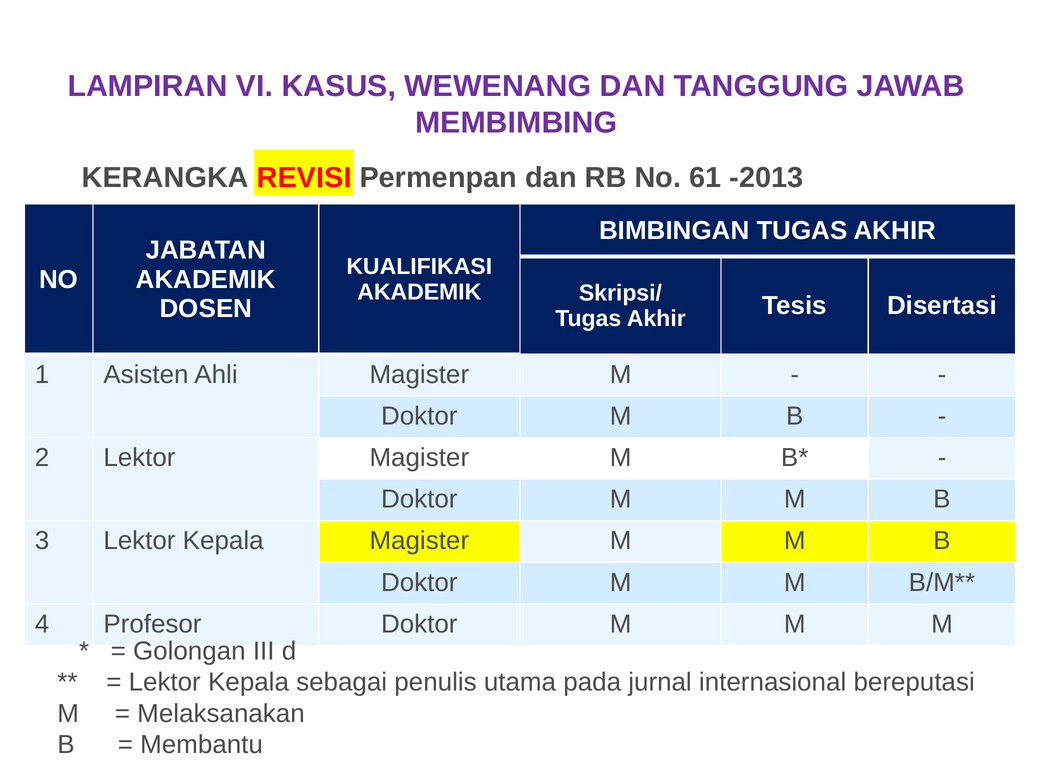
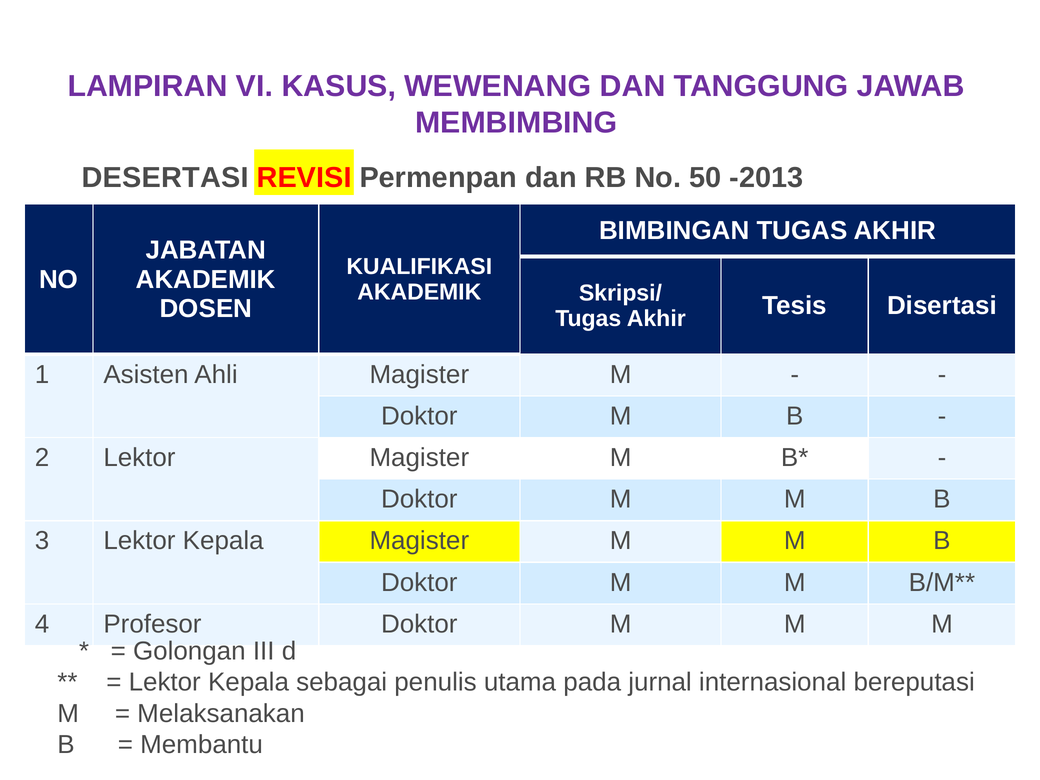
KERANGKA: KERANGKA -> DESERTASI (165, 178)
61: 61 -> 50 (705, 178)
